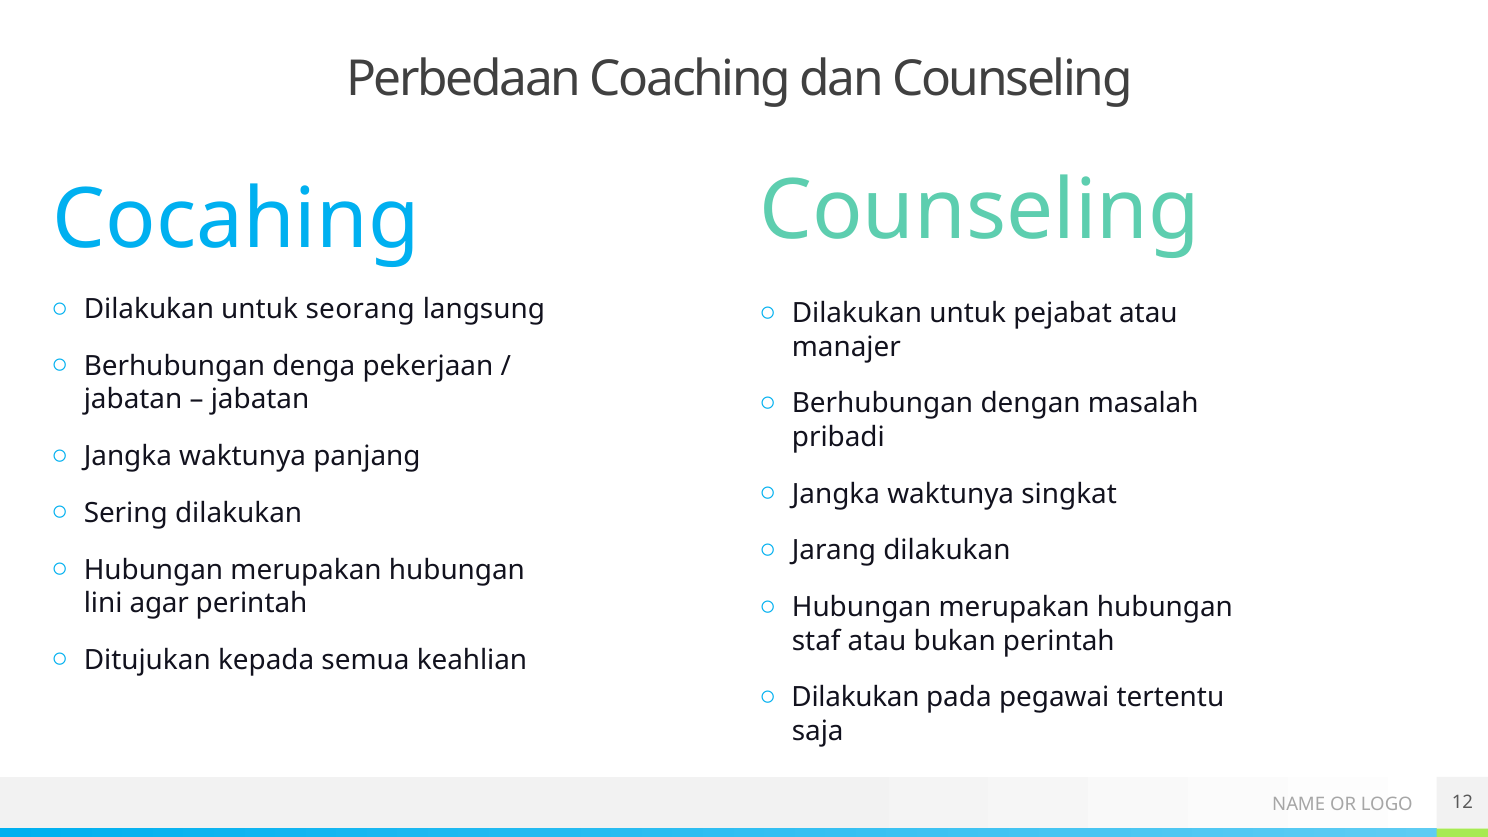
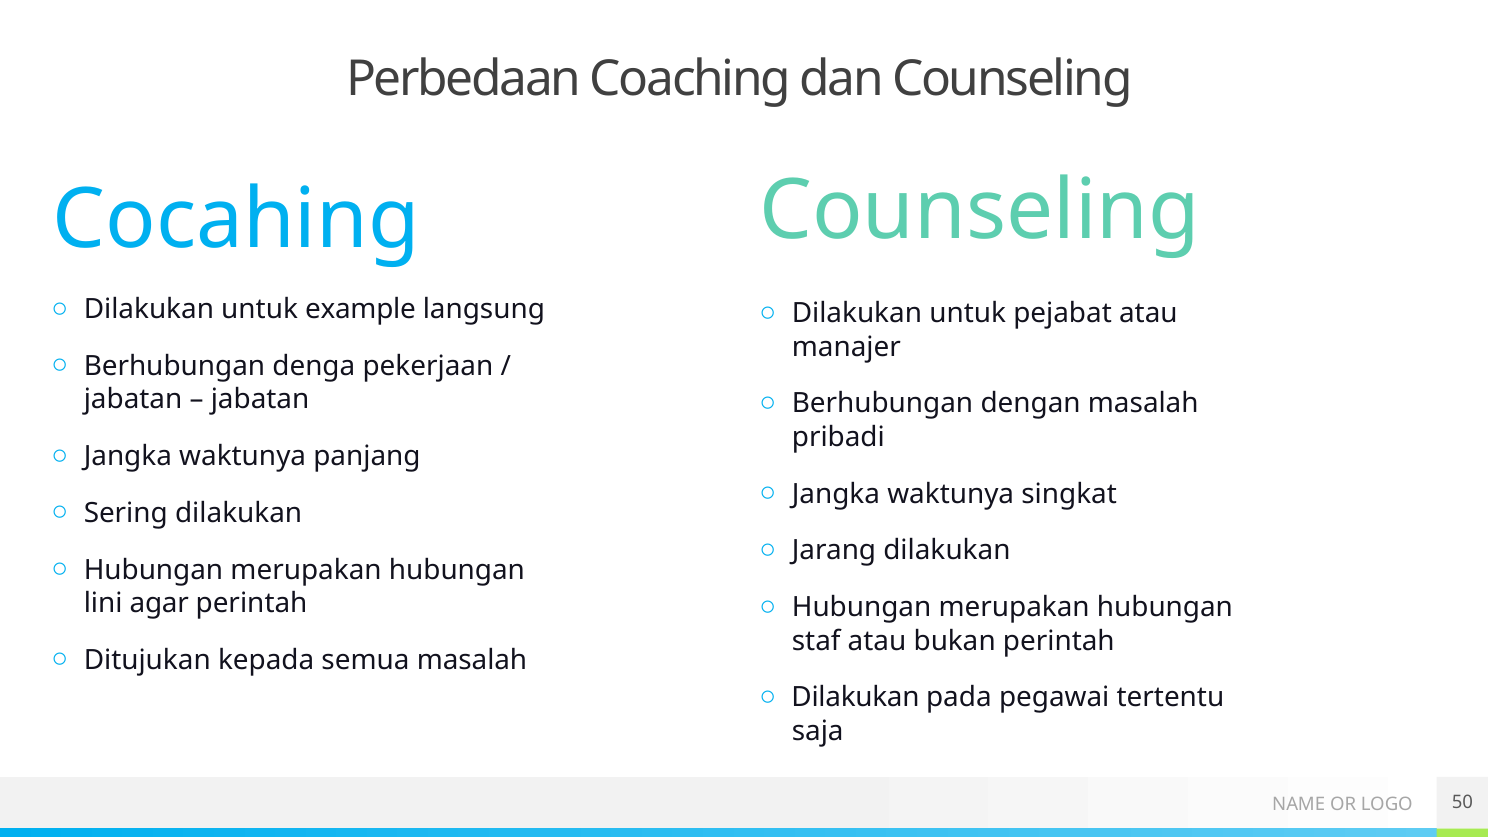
seorang: seorang -> example (360, 310)
semua keahlian: keahlian -> masalah (472, 660)
12: 12 -> 50 (1462, 802)
